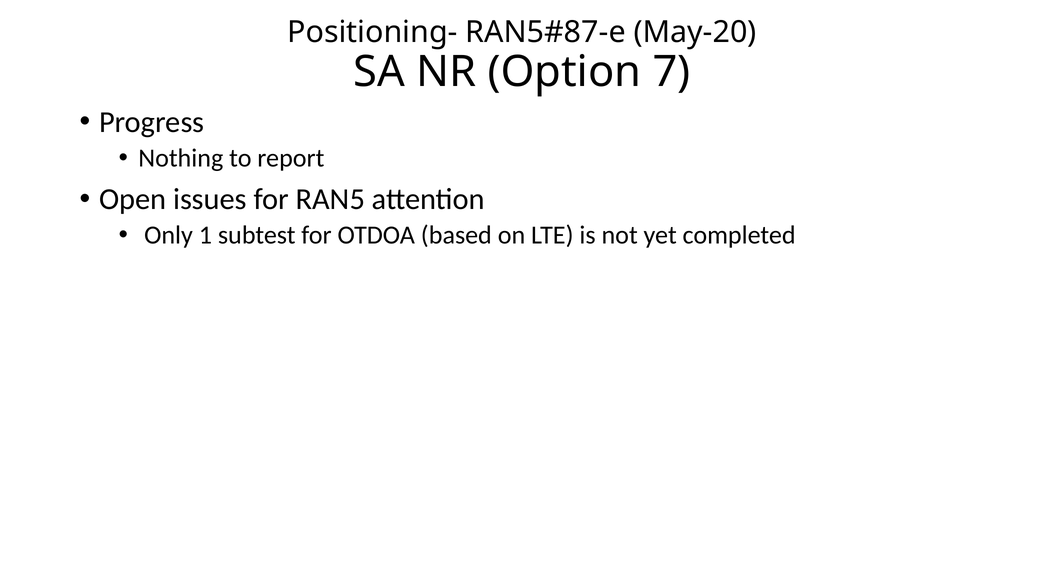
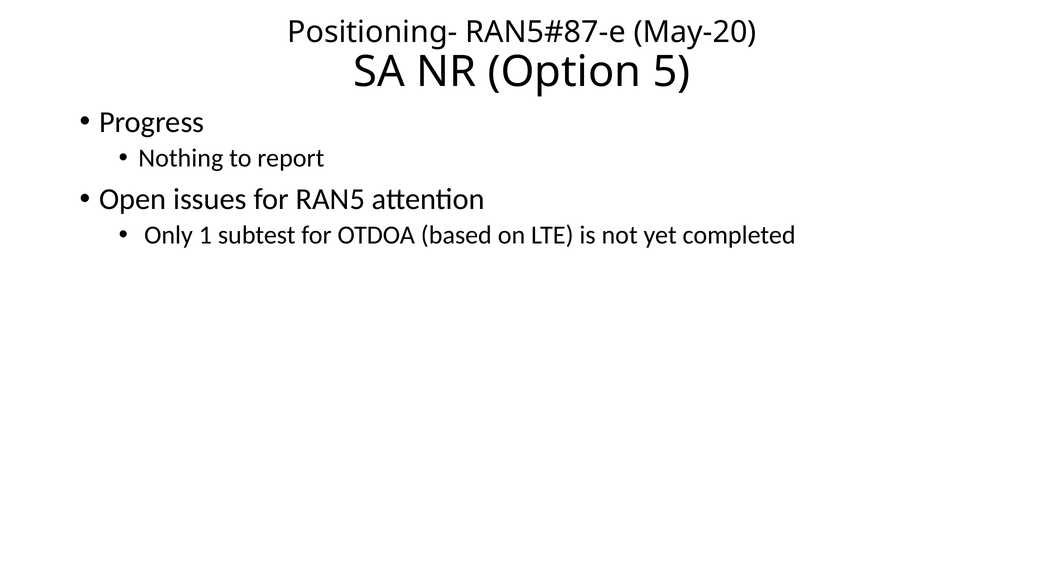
7: 7 -> 5 (671, 72)
